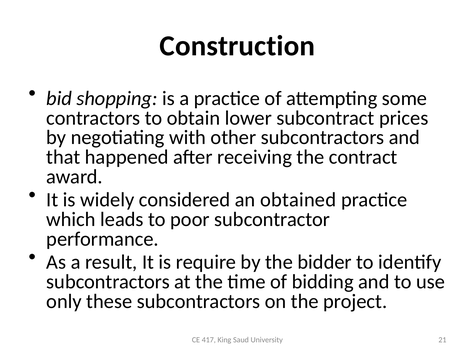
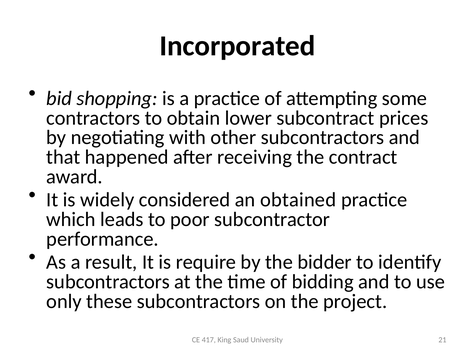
Construction: Construction -> Incorporated (237, 46)
